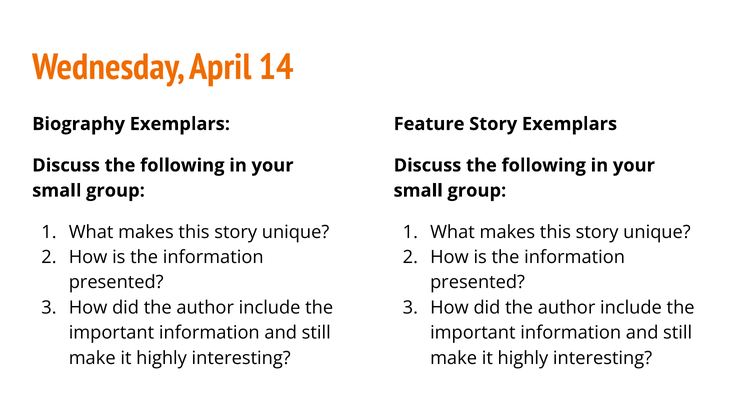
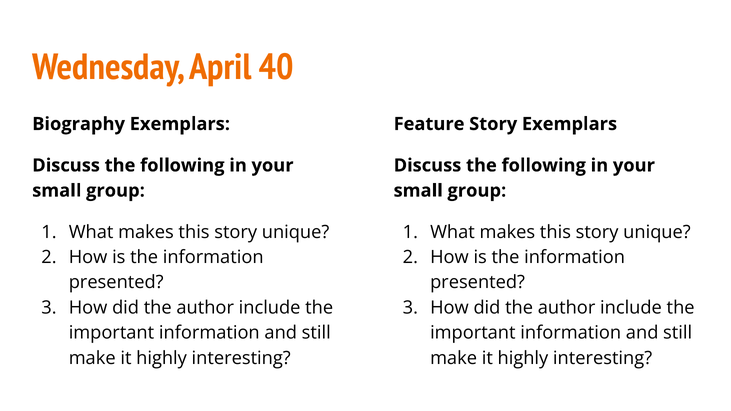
14: 14 -> 40 (276, 67)
